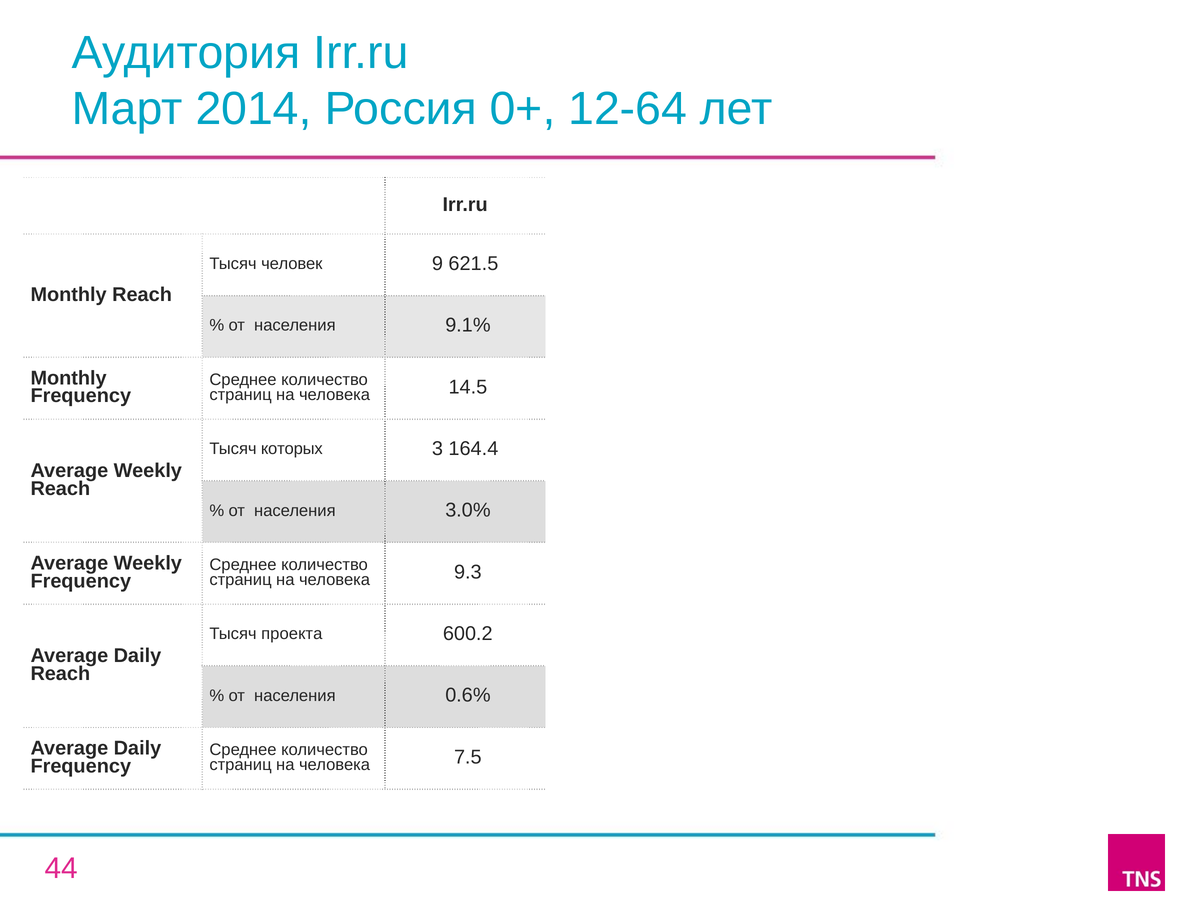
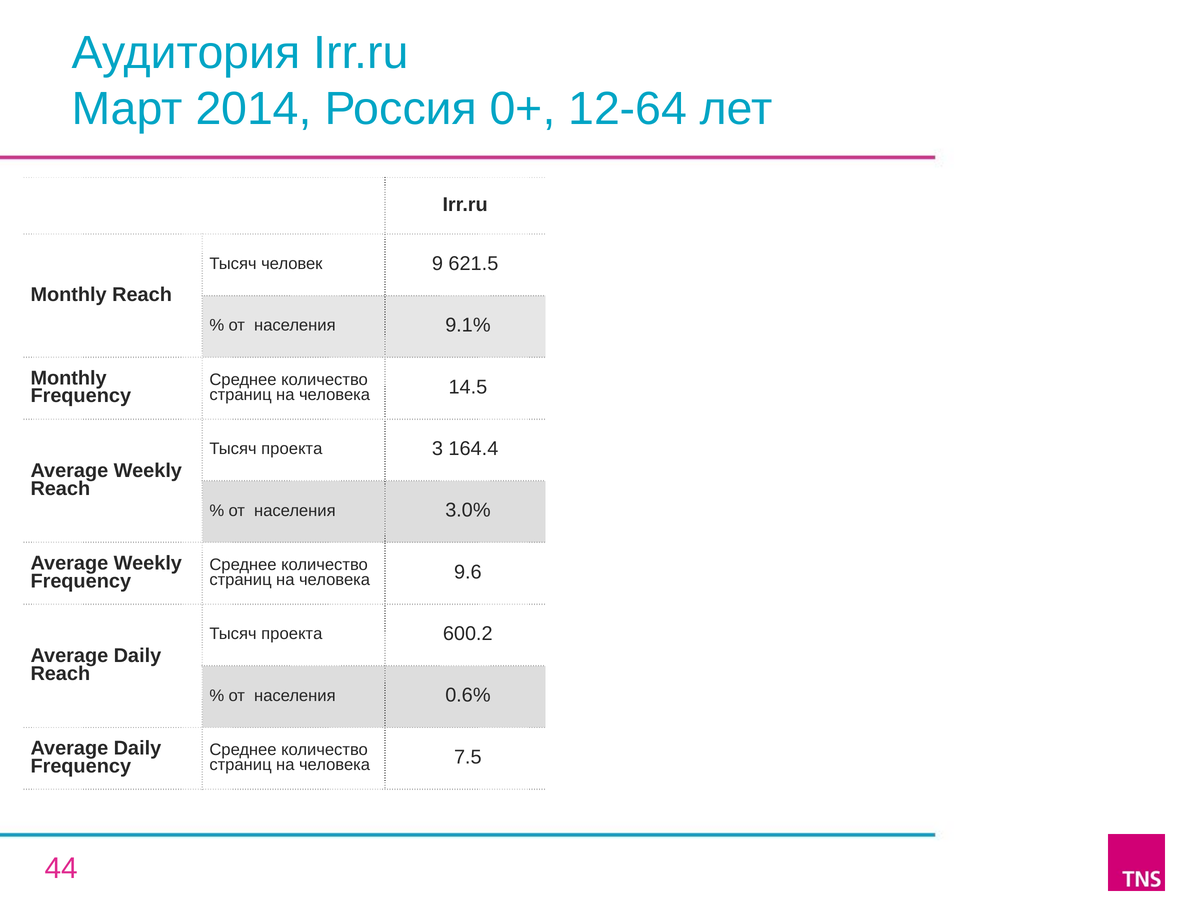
которых: которых -> проекта (292, 449)
9.3: 9.3 -> 9.6 (468, 572)
